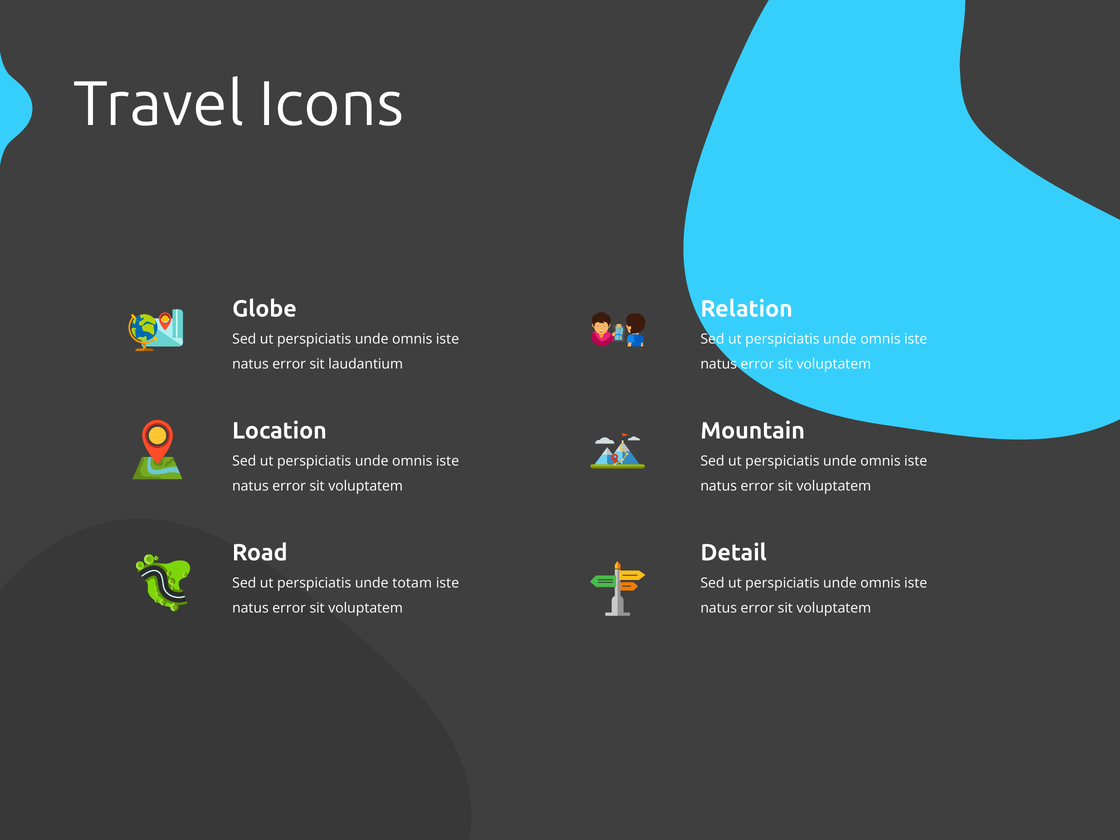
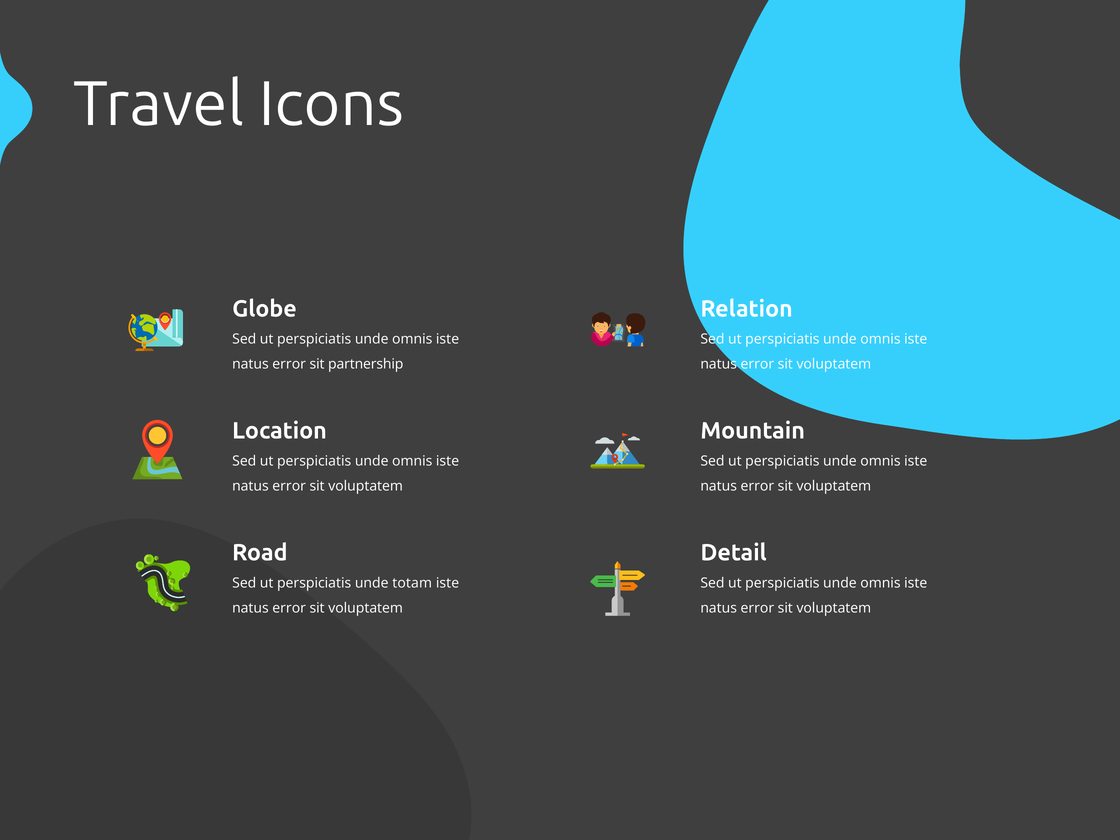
laudantium: laudantium -> partnership (366, 364)
